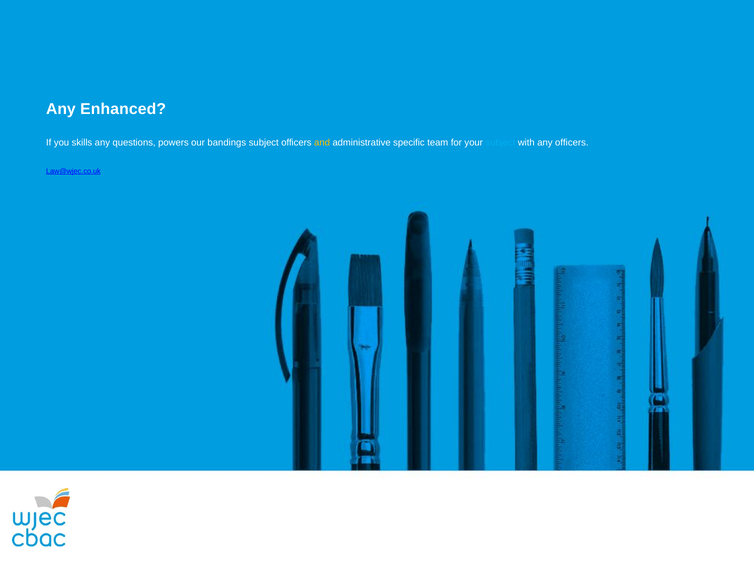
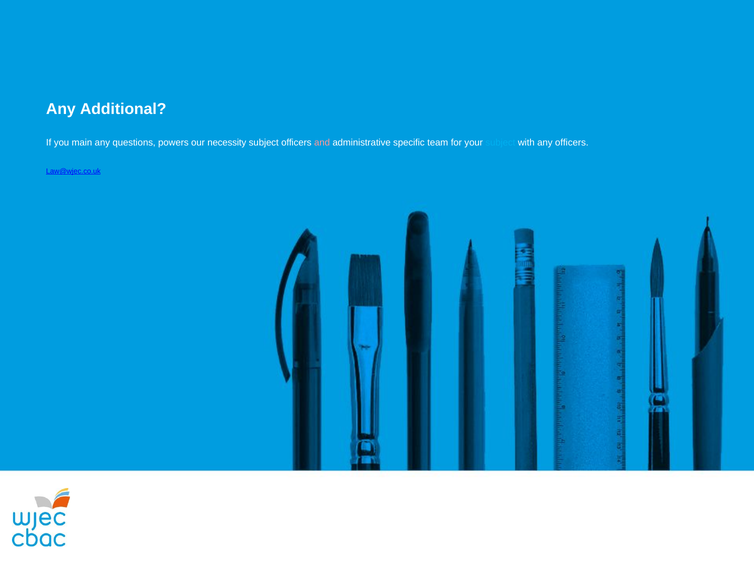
Enhanced: Enhanced -> Additional (123, 109)
skills: skills -> main (82, 143)
bandings: bandings -> necessity (227, 143)
and colour: yellow -> pink (322, 143)
